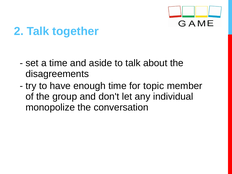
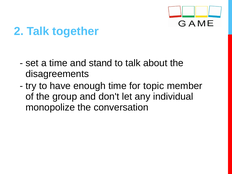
aside: aside -> stand (101, 63)
